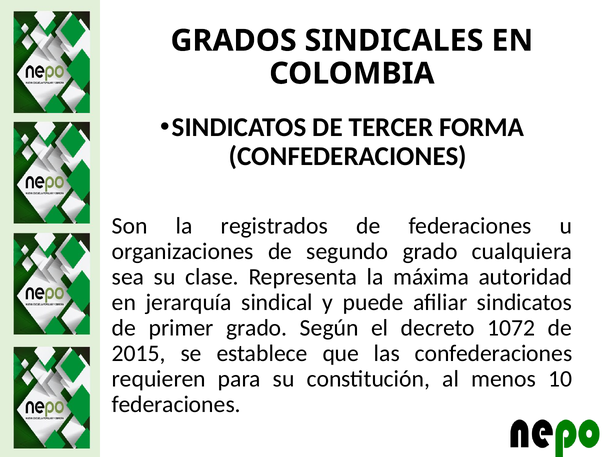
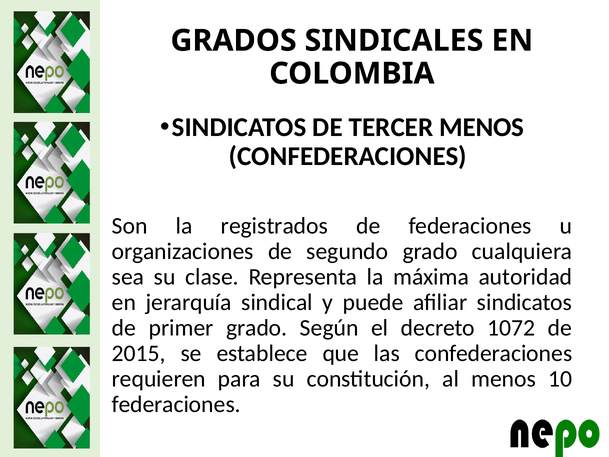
TERCER FORMA: FORMA -> MENOS (482, 127)
